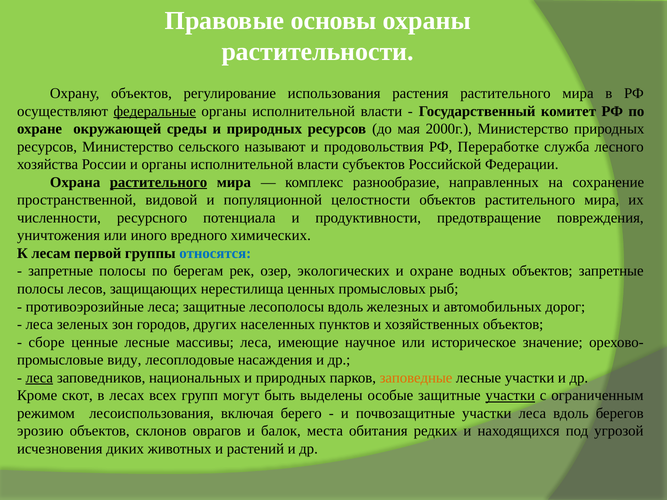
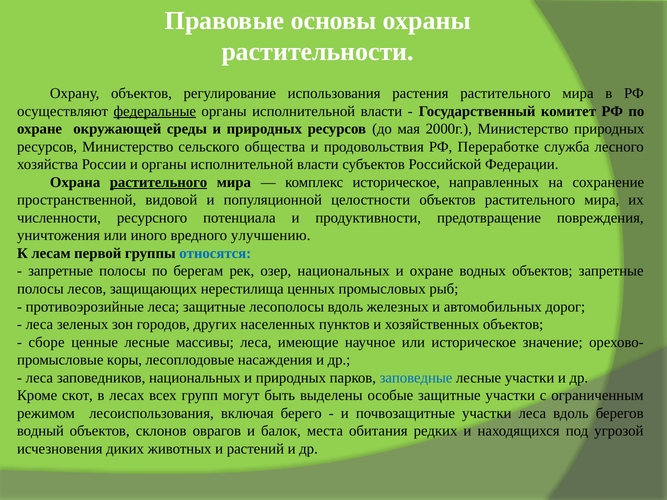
называют: называют -> общества (275, 147)
комплекс разнообразие: разнообразие -> историческое (396, 182)
химических: химических -> улучшению (271, 236)
озер экологических: экологических -> национальных (344, 271)
виду: виду -> коры (124, 360)
леса underline: present -> none (39, 378)
заповедные colour: orange -> blue (416, 378)
участки underline: present -> none (510, 396)
эрозию: эрозию -> водный (40, 431)
